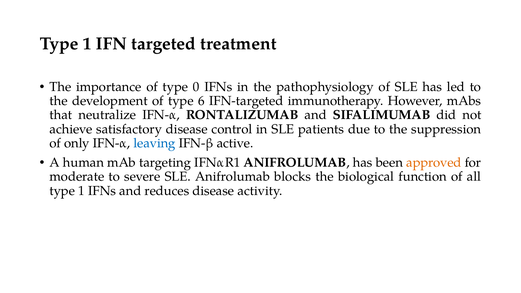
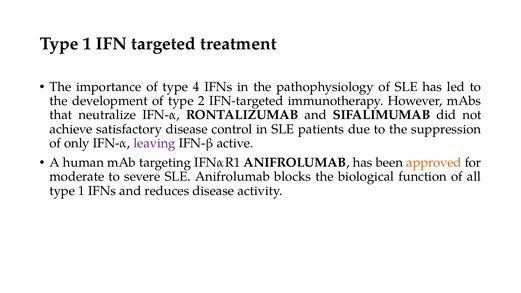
0: 0 -> 4 (196, 87)
6: 6 -> 2 (201, 101)
leaving colour: blue -> purple (154, 143)
